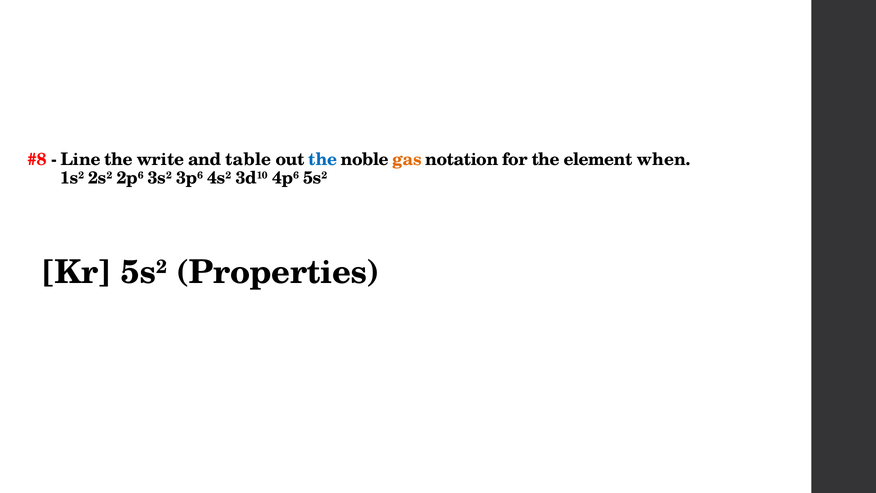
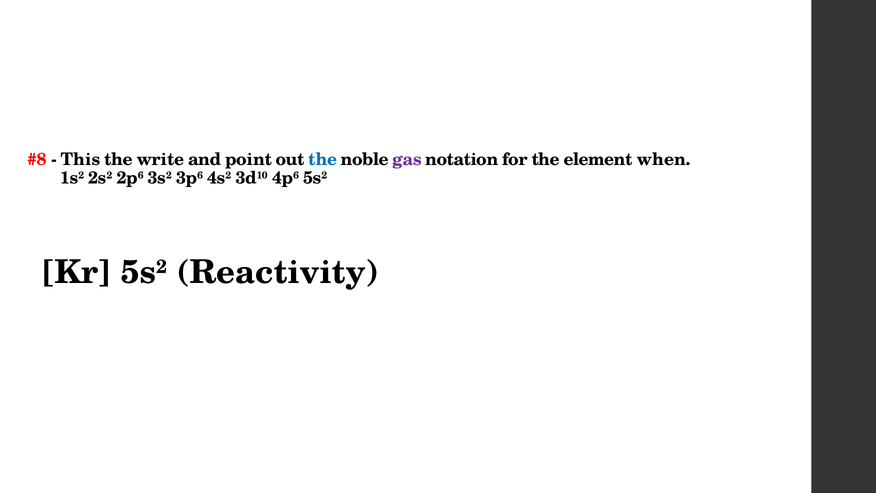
Line: Line -> This (81, 159)
table: table -> point (249, 159)
gas colour: orange -> purple (407, 159)
Properties: Properties -> Reactivity (278, 272)
